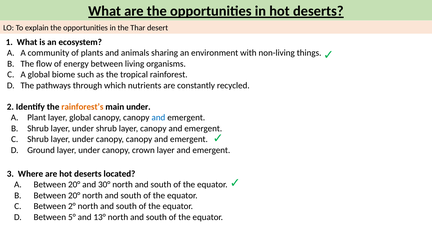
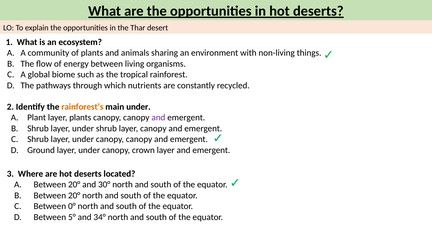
layer global: global -> plants (80, 118)
and colour: blue -> purple (158, 118)
2°: 2° -> 0° (72, 206)
13°: 13° -> 34° (100, 217)
